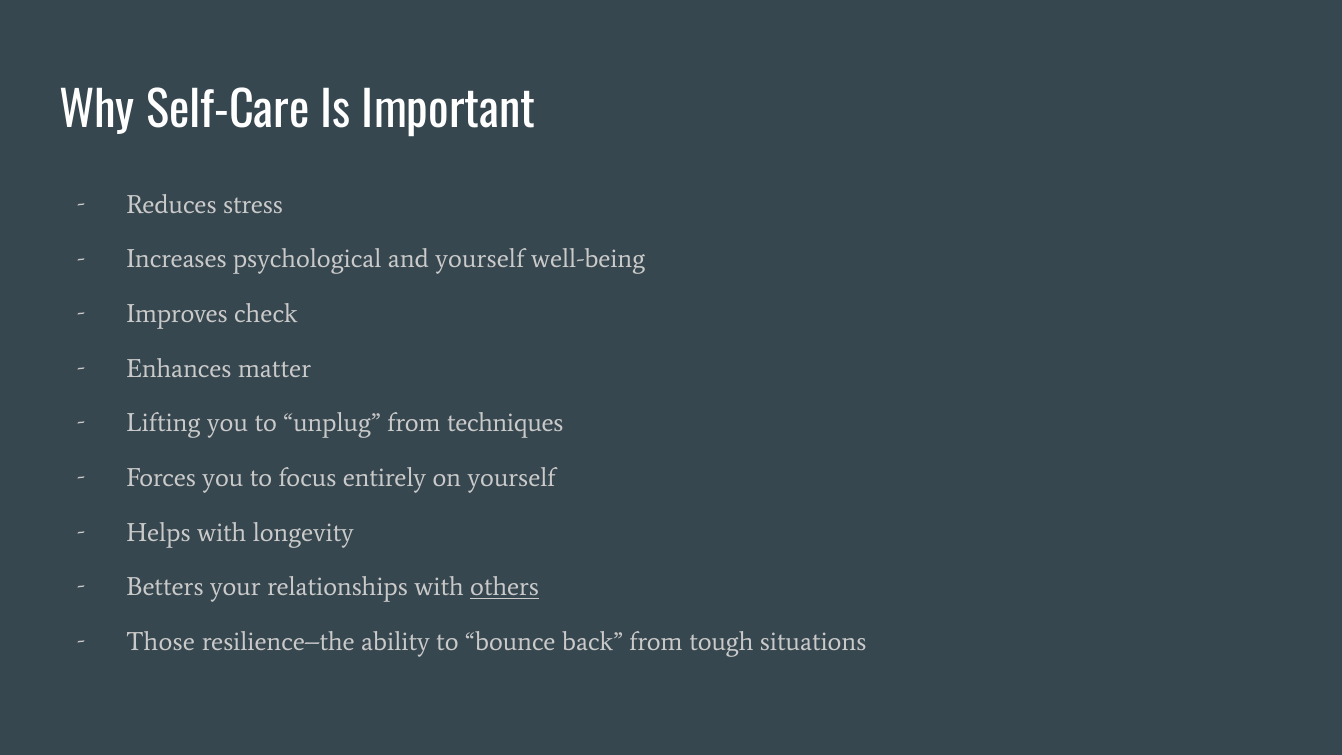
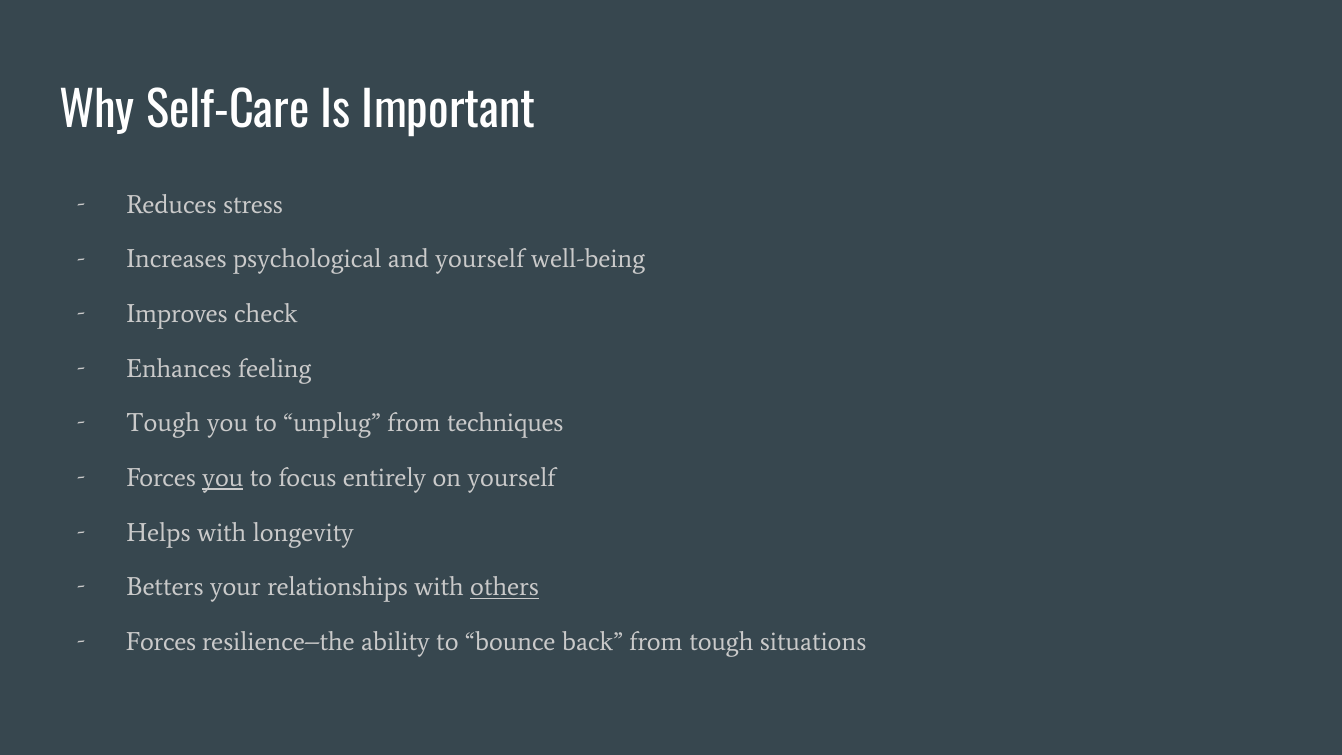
matter: matter -> feeling (275, 369)
Lifting: Lifting -> Tough (163, 423)
you underline: none -> present (223, 478)
Those: Those -> Forces (161, 642)
